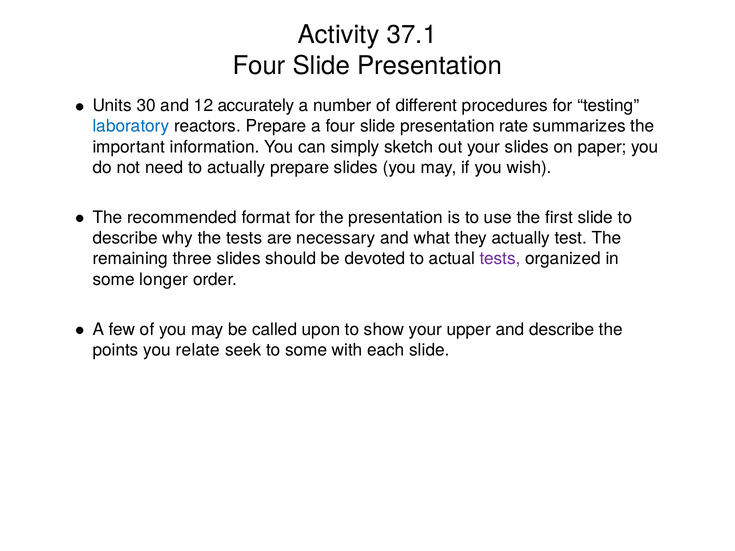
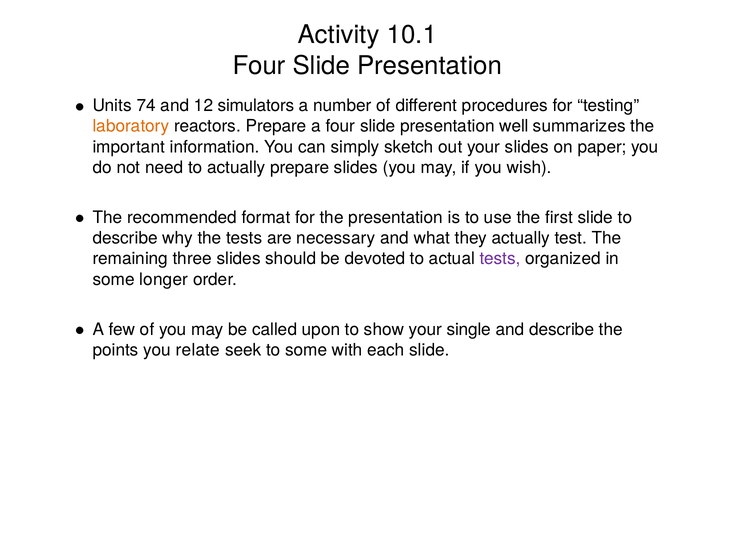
37.1: 37.1 -> 10.1 (412, 35)
30: 30 -> 74 (146, 106)
accurately: accurately -> simulators (256, 106)
laboratory colour: blue -> orange (131, 126)
rate: rate -> well (514, 126)
upper: upper -> single (469, 330)
